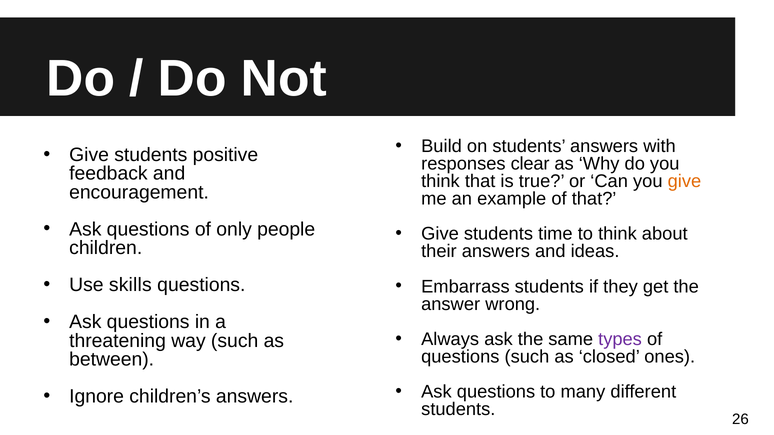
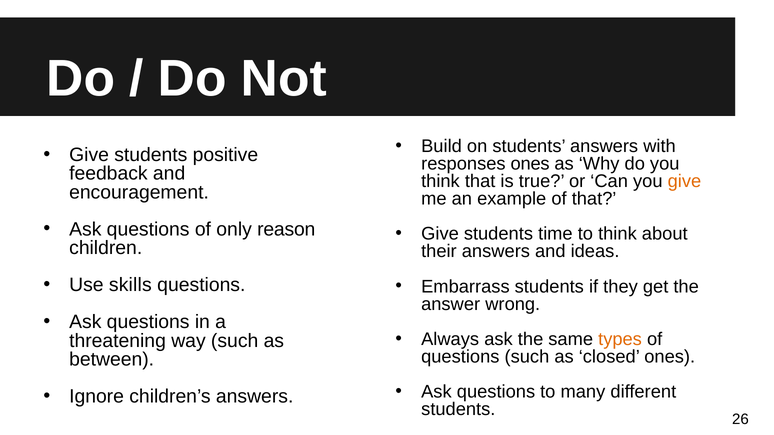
responses clear: clear -> ones (530, 164)
people: people -> reason (286, 229)
types colour: purple -> orange (620, 339)
